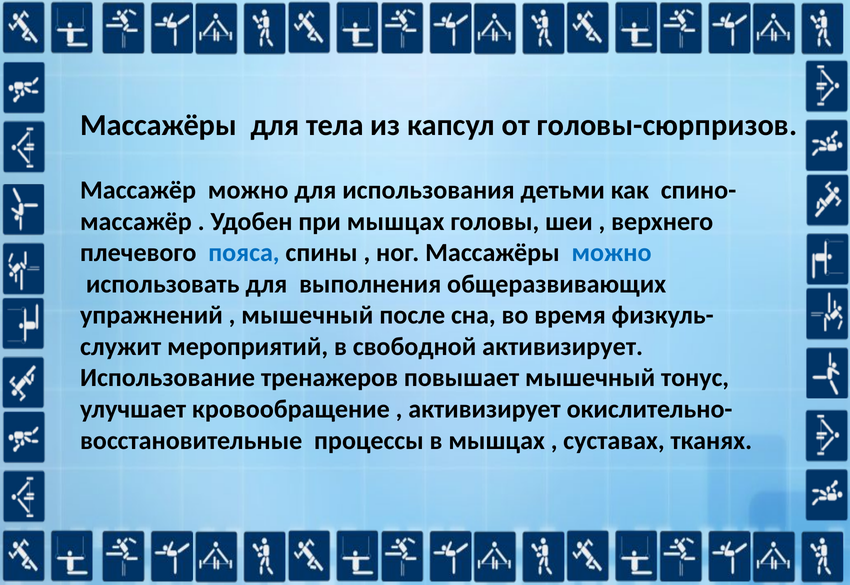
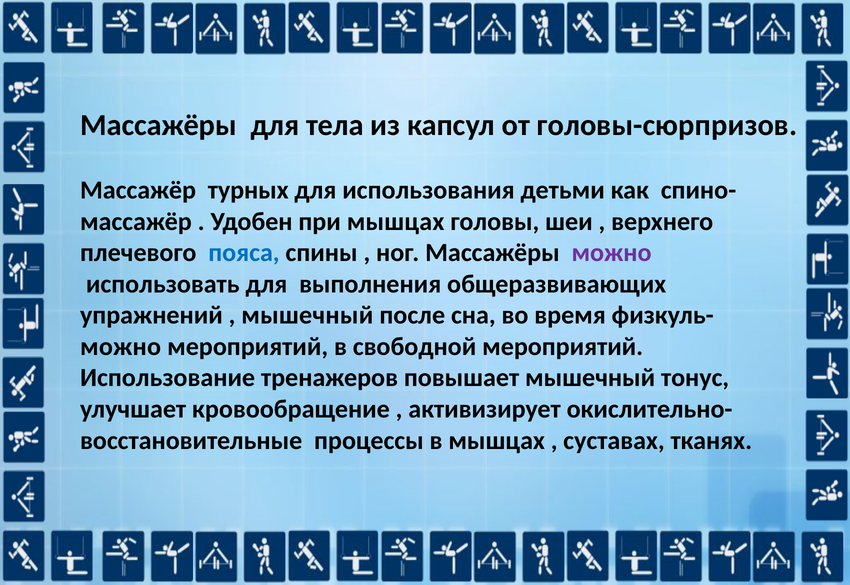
Массажёр можно: можно -> турных (248, 190)
можно colour: blue -> purple (612, 253)
служит: служит -> можно (121, 347)
свободной активизирует: активизирует -> мероприятий (563, 347)
